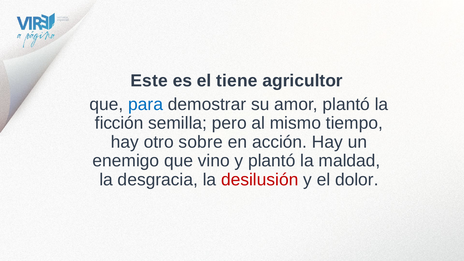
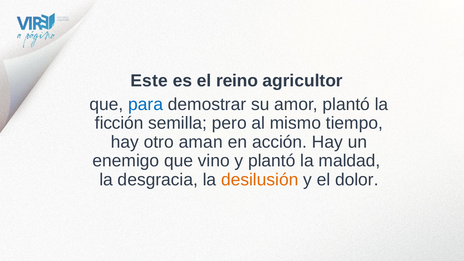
tiene: tiene -> reino (237, 81)
sobre: sobre -> aman (201, 142)
desilusión colour: red -> orange (260, 180)
